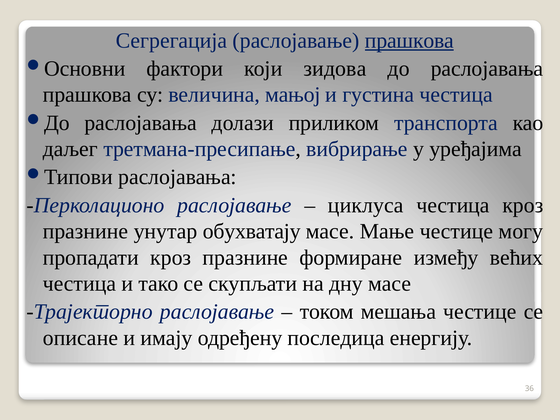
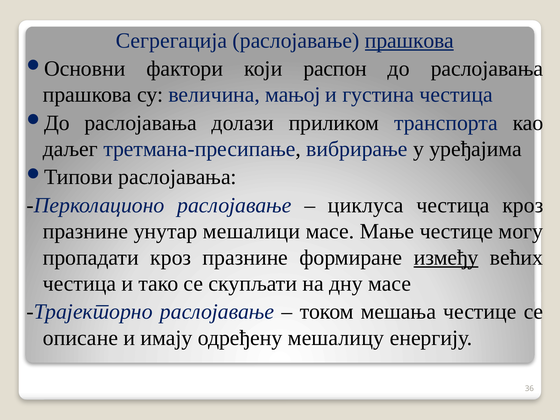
зидова: зидова -> распон (335, 69)
обухватају: обухватају -> мешалици (252, 231)
између underline: none -> present (446, 258)
последица: последица -> мешалицу (336, 338)
